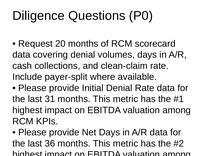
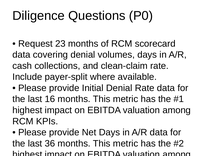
20: 20 -> 23 (60, 44)
31: 31 -> 16 (50, 99)
